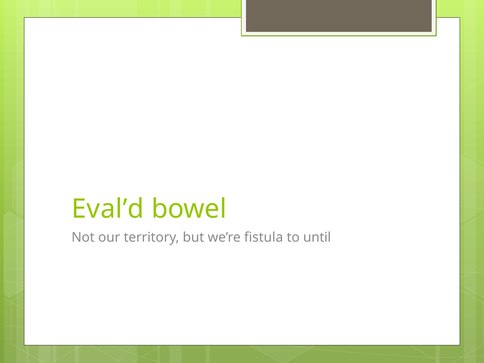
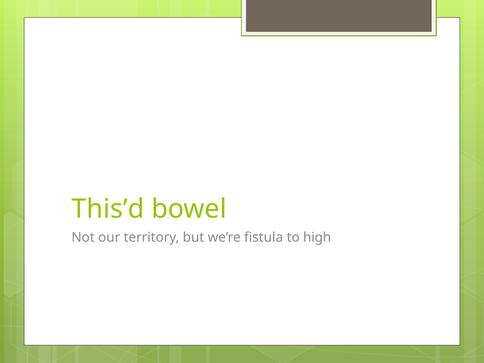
Eval’d: Eval’d -> This’d (108, 209)
until: until -> high (317, 237)
